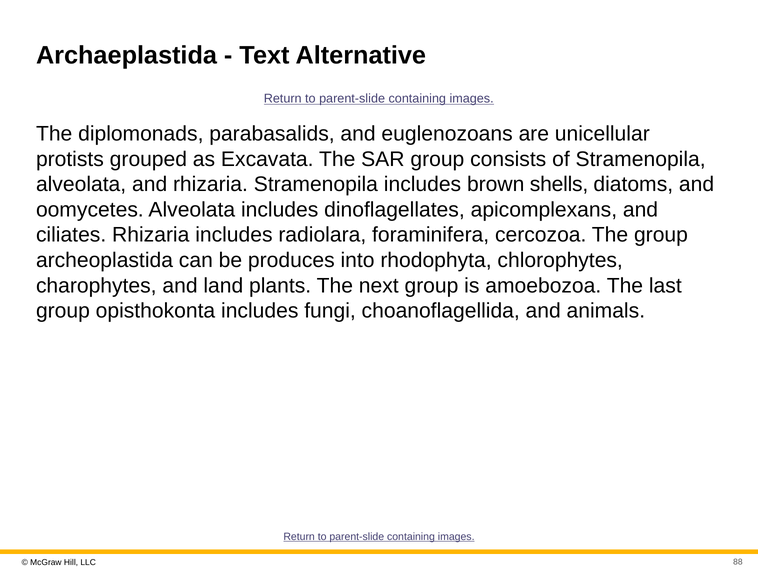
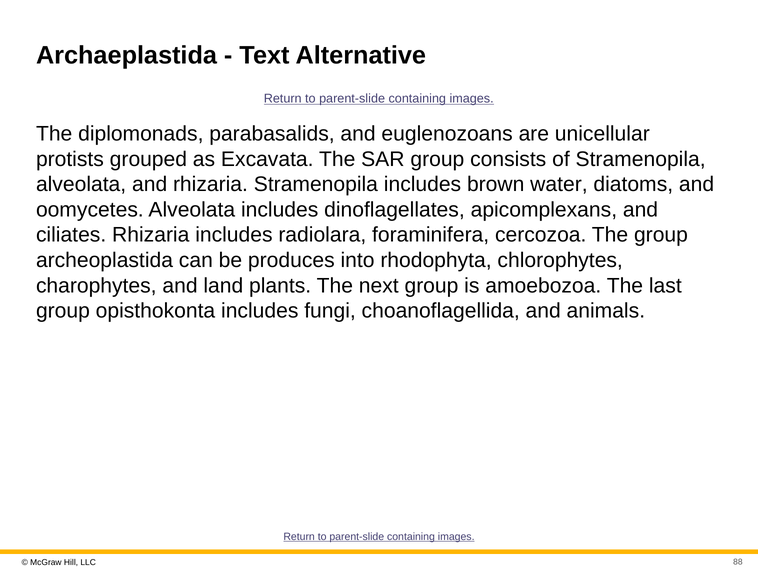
shells: shells -> water (559, 184)
